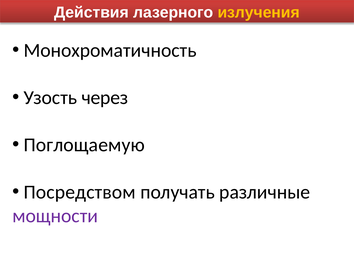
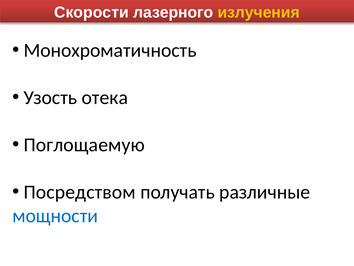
Действия: Действия -> Скорости (91, 12)
через: через -> отека (105, 97)
мощности colour: purple -> blue (55, 215)
